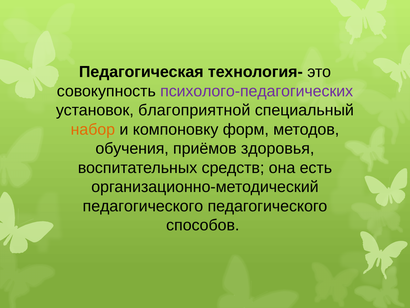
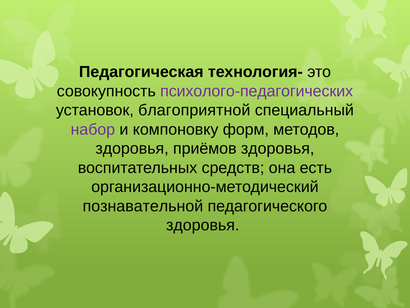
набор colour: orange -> purple (93, 129)
обучения: обучения -> здоровья (132, 148)
педагогического: педагогического -> познавательной (143, 206)
способов: способов -> здоровья (203, 225)
